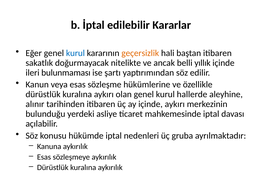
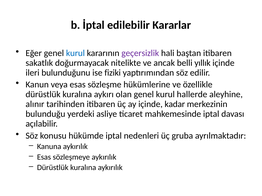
geçersizlik colour: orange -> purple (140, 53)
bulunmaması: bulunmaması -> bulunduğunu (66, 73)
şartı: şartı -> fiziki (113, 73)
içinde aykırı: aykırı -> kadar (175, 104)
